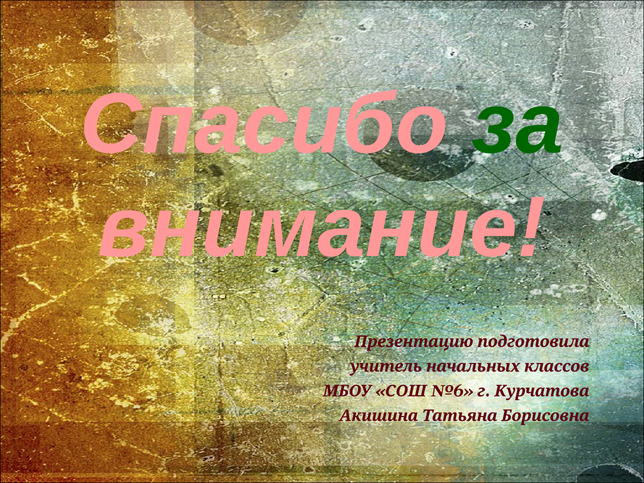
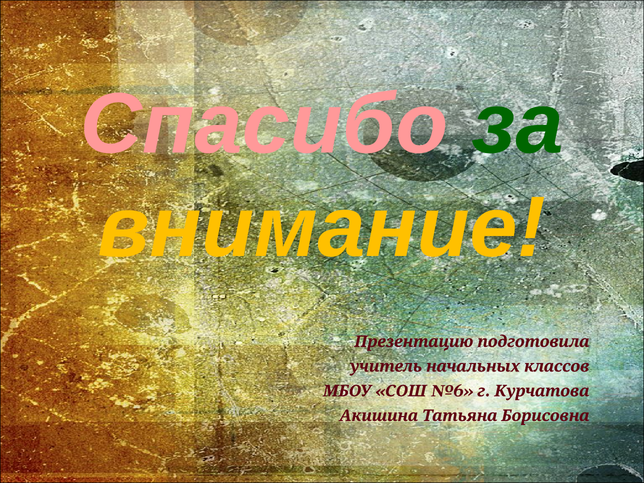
внимание colour: pink -> yellow (322, 228)
